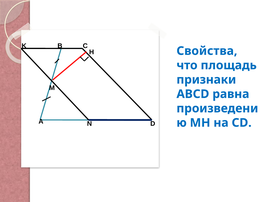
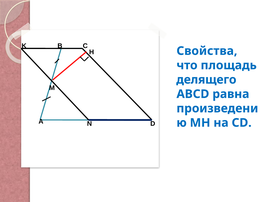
признаки: признаки -> делящего (206, 80)
